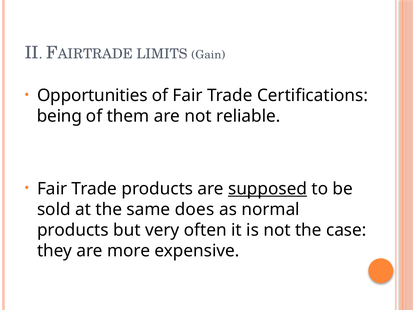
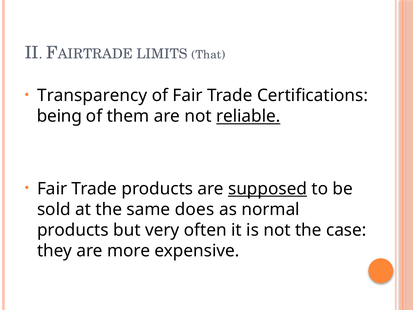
Gain: Gain -> That (208, 55)
Opportunities: Opportunities -> Transparency (92, 96)
reliable underline: none -> present (248, 116)
